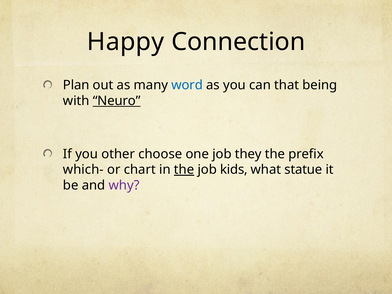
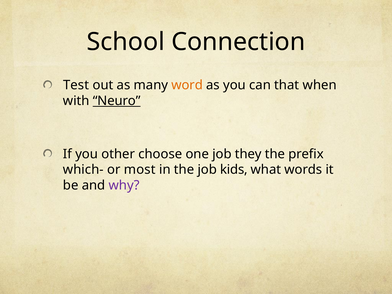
Happy: Happy -> School (126, 42)
Plan: Plan -> Test (76, 85)
word colour: blue -> orange (187, 85)
being: being -> when (320, 85)
chart: chart -> most (140, 170)
the underline: present -> none (184, 170)
statue: statue -> words (303, 170)
